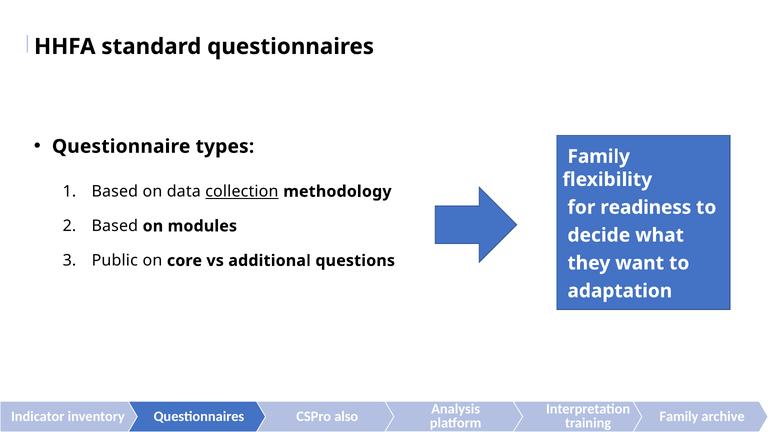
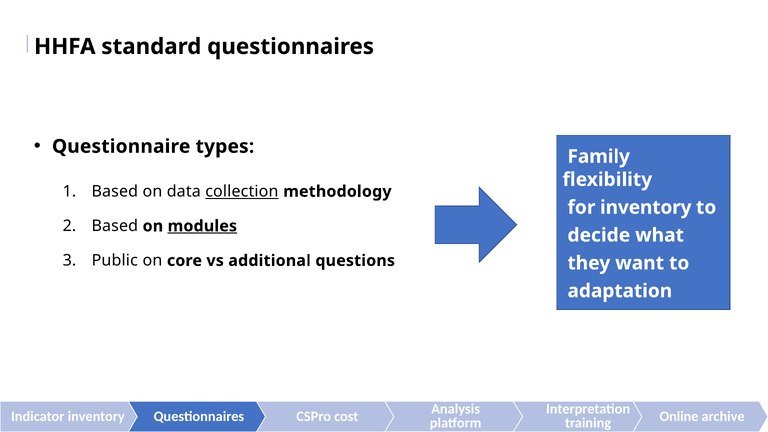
for readiness: readiness -> inventory (646, 207)
modules underline: none -> present (202, 226)
also: also -> cost (346, 417)
training Family: Family -> Online (679, 417)
